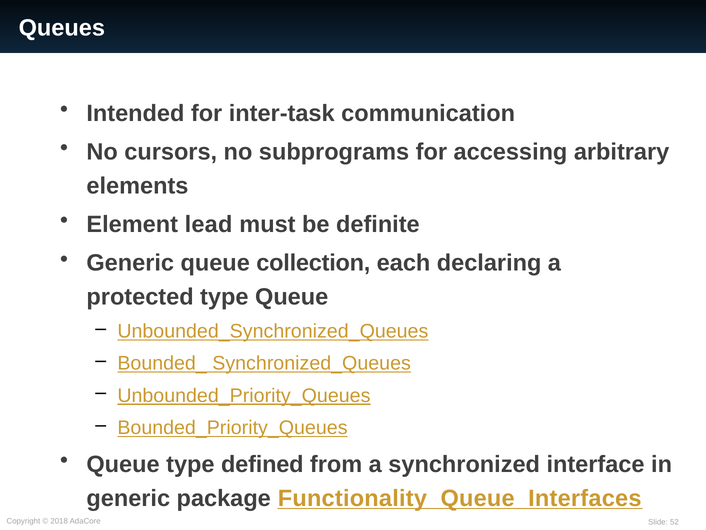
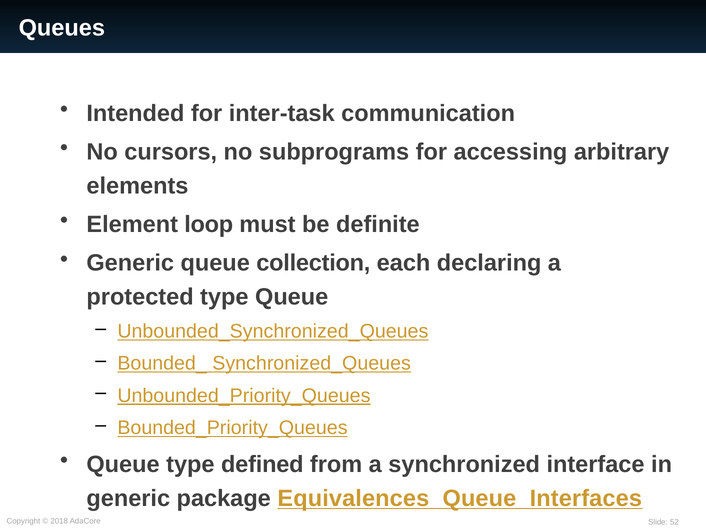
lead: lead -> loop (209, 224)
Functionality_Queue_Interfaces: Functionality_Queue_Interfaces -> Equivalences_Queue_Interfaces (460, 498)
